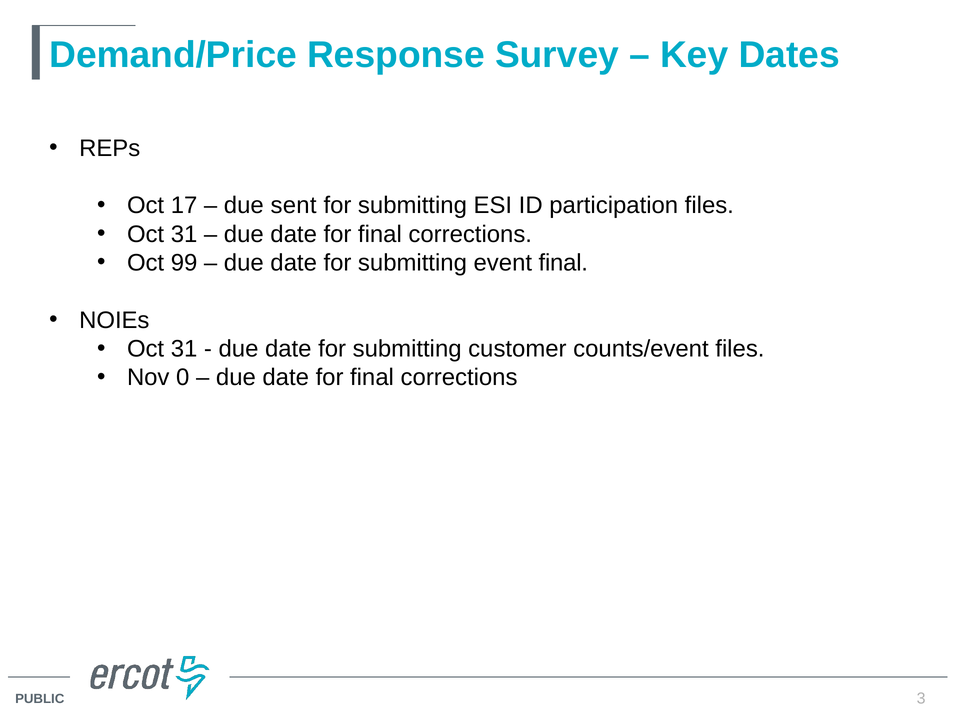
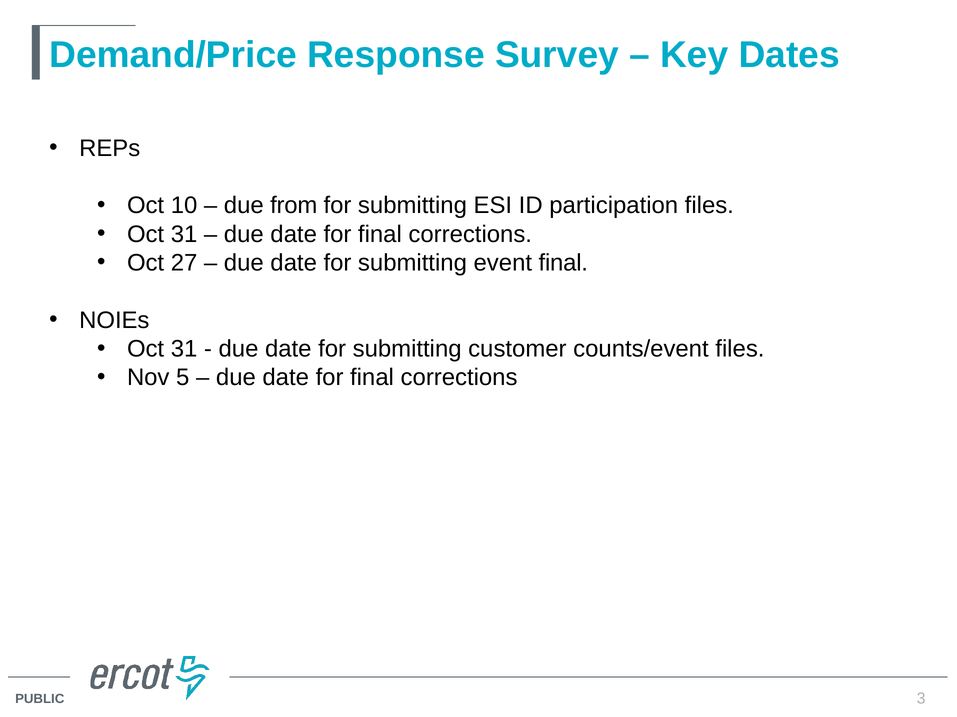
17: 17 -> 10 (184, 206)
sent: sent -> from (294, 206)
99: 99 -> 27 (184, 263)
0: 0 -> 5 (183, 378)
